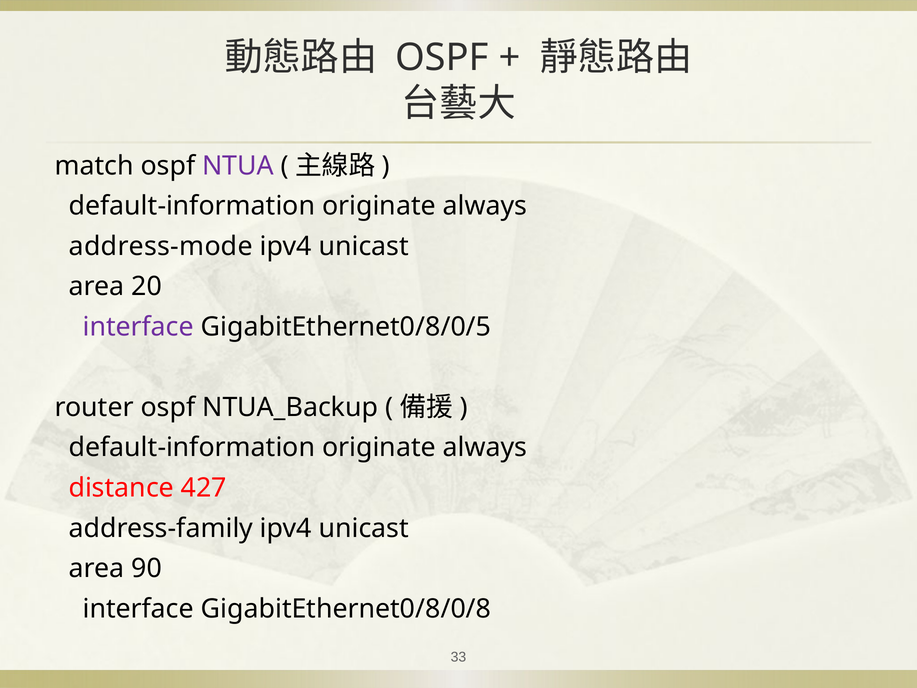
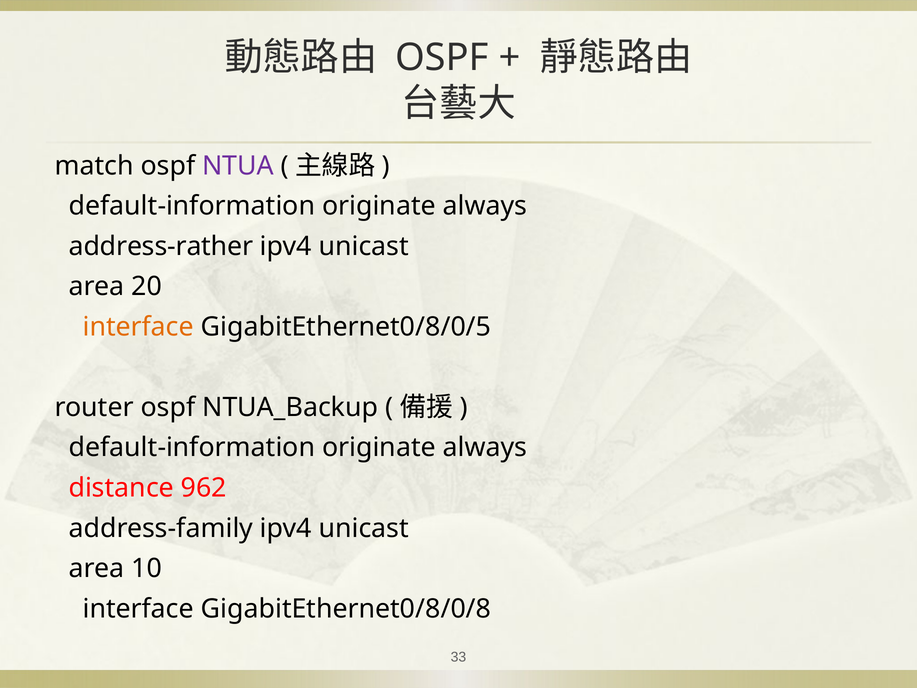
address-mode: address-mode -> address-rather (161, 246)
interface colour: purple -> orange (138, 327)
427: 427 -> 962 (204, 488)
90: 90 -> 10 (147, 568)
